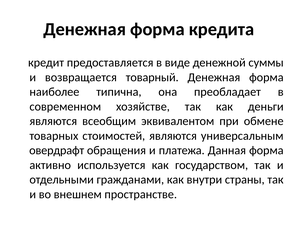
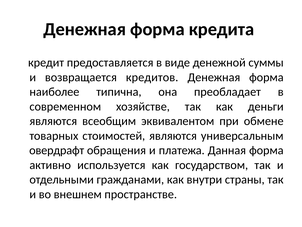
товарный: товарный -> кредитов (152, 77)
